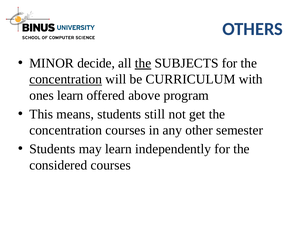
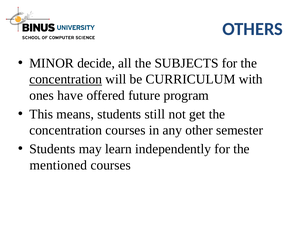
the underline: present -> none (143, 63)
ones learn: learn -> have (70, 95)
above: above -> future (144, 95)
considered: considered -> mentioned (58, 165)
